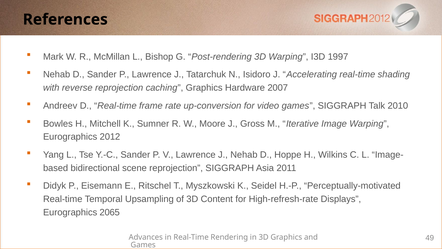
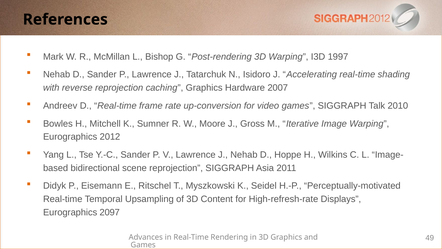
2065: 2065 -> 2097 (110, 212)
